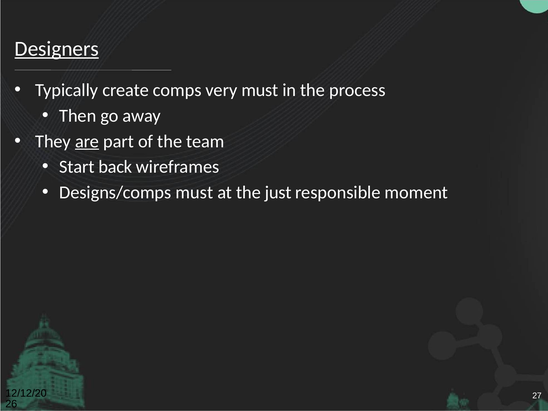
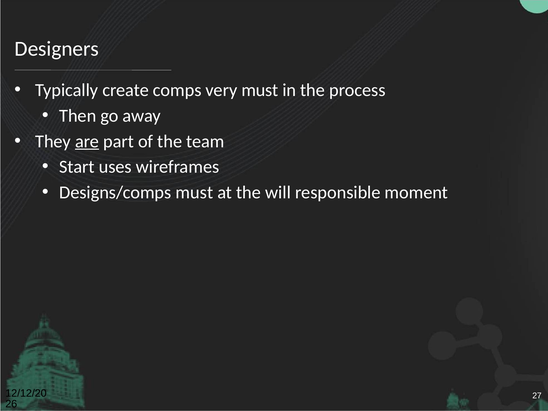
Designers underline: present -> none (57, 49)
back: back -> uses (115, 167)
just: just -> will (278, 193)
